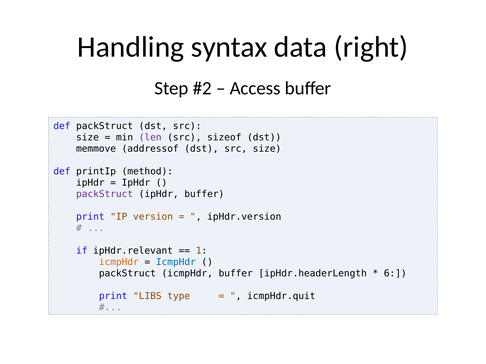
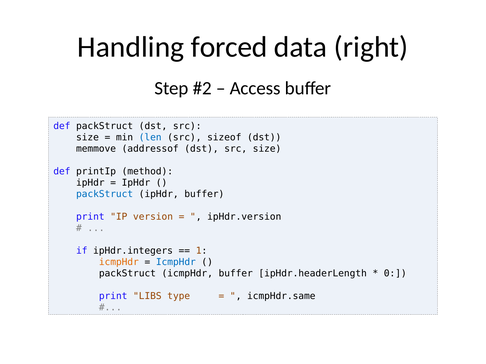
syntax: syntax -> forced (229, 47)
len colour: purple -> blue (150, 138)
packStruct colour: purple -> blue (105, 194)
ipHdr.relevant: ipHdr.relevant -> ipHdr.integers (133, 251)
6: 6 -> 0 (395, 274)
icmpHdr.quit: icmpHdr.quit -> icmpHdr.same (281, 296)
